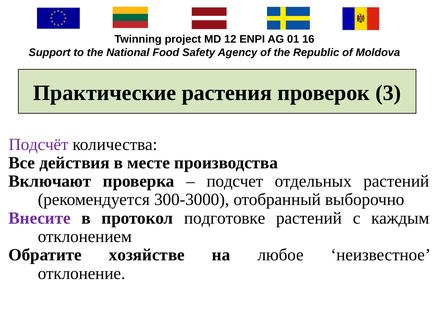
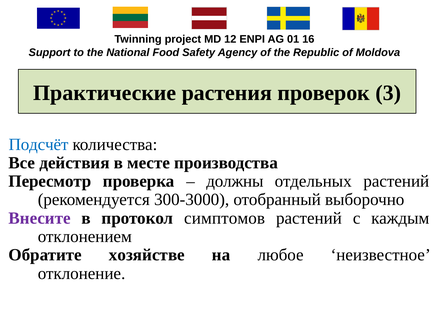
Подсчёт colour: purple -> blue (38, 144)
Включают: Включают -> Пересмотр (50, 181)
подсчет: подсчет -> должны (235, 181)
подготовке: подготовке -> симптомов (225, 218)
